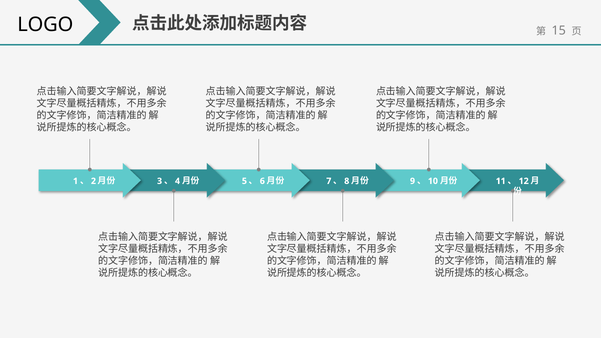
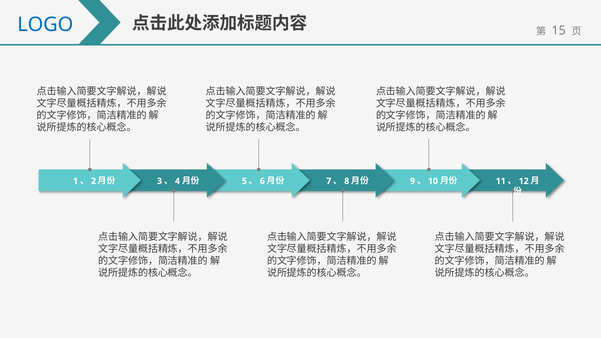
LOGO colour: black -> blue (45, 25)
